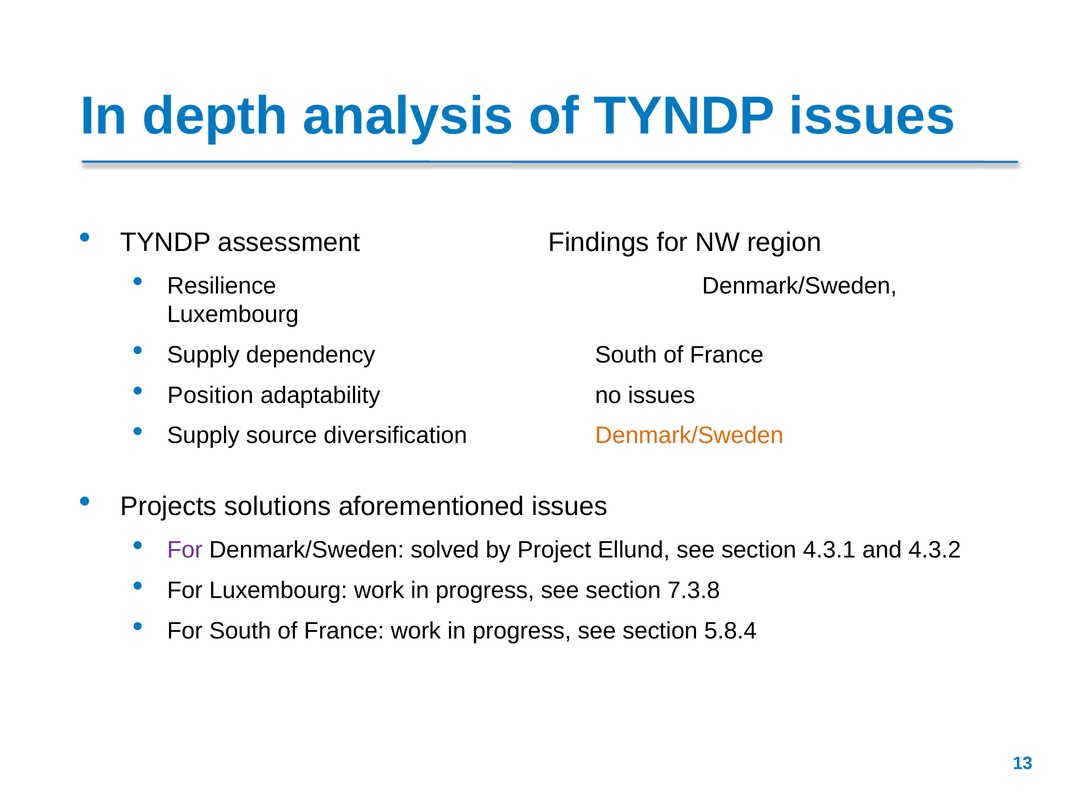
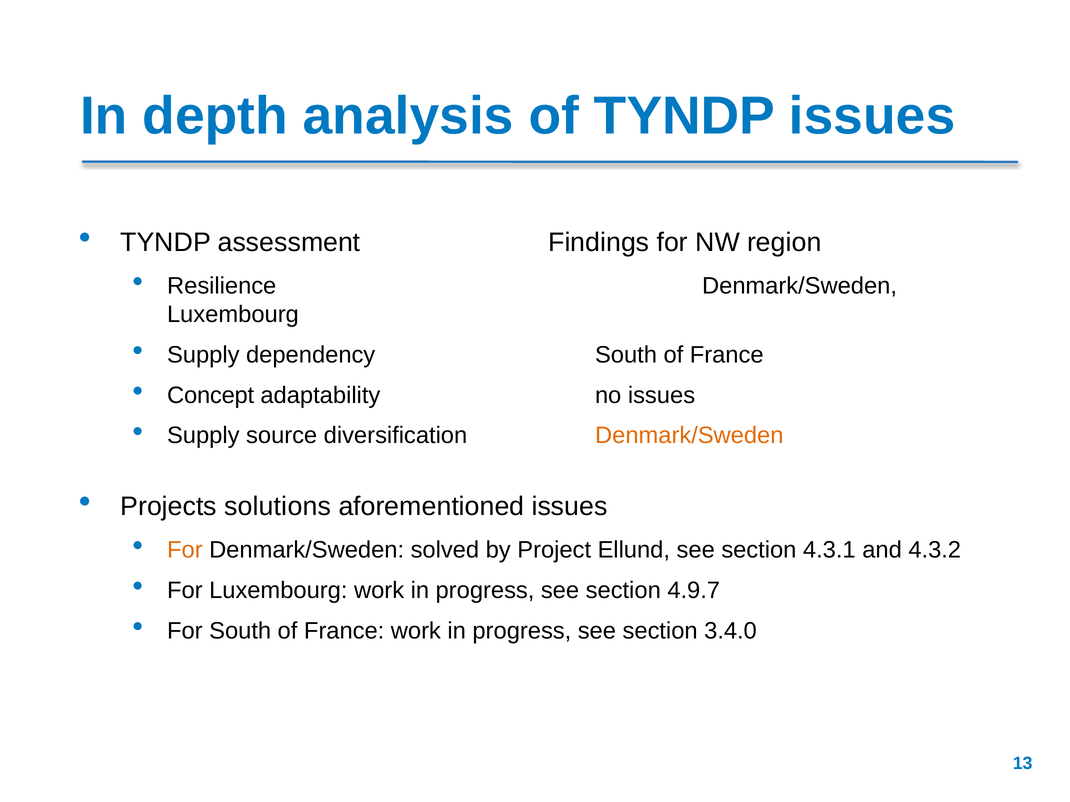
Position: Position -> Concept (211, 395)
For colour: purple -> orange (185, 550)
7.3.8: 7.3.8 -> 4.9.7 (694, 591)
5.8.4: 5.8.4 -> 3.4.0 (731, 631)
